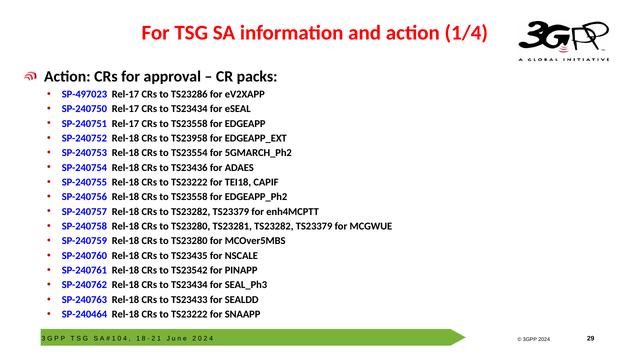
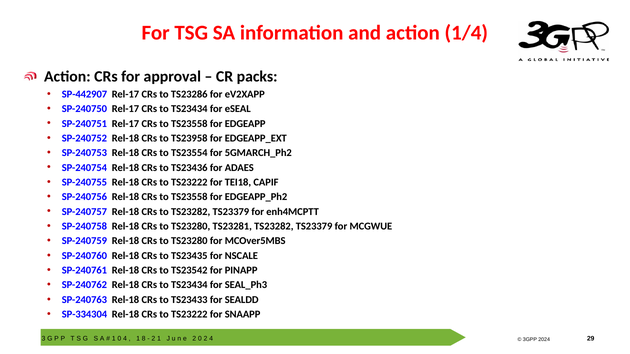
SP-497023: SP-497023 -> SP-442907 (84, 94)
SP-240464: SP-240464 -> SP-334304 (84, 315)
